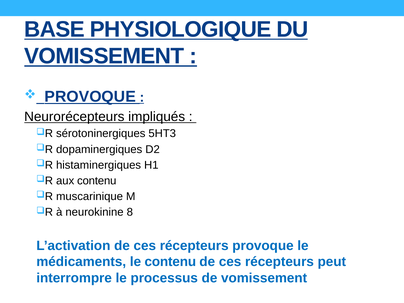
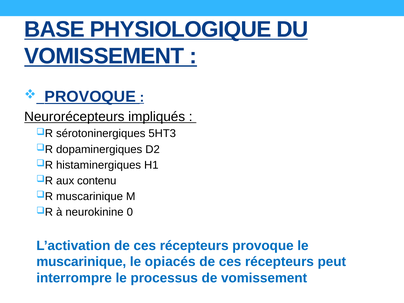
8: 8 -> 0 (130, 212)
médicaments: médicaments -> muscarinique (81, 262)
le contenu: contenu -> opiacés (170, 262)
